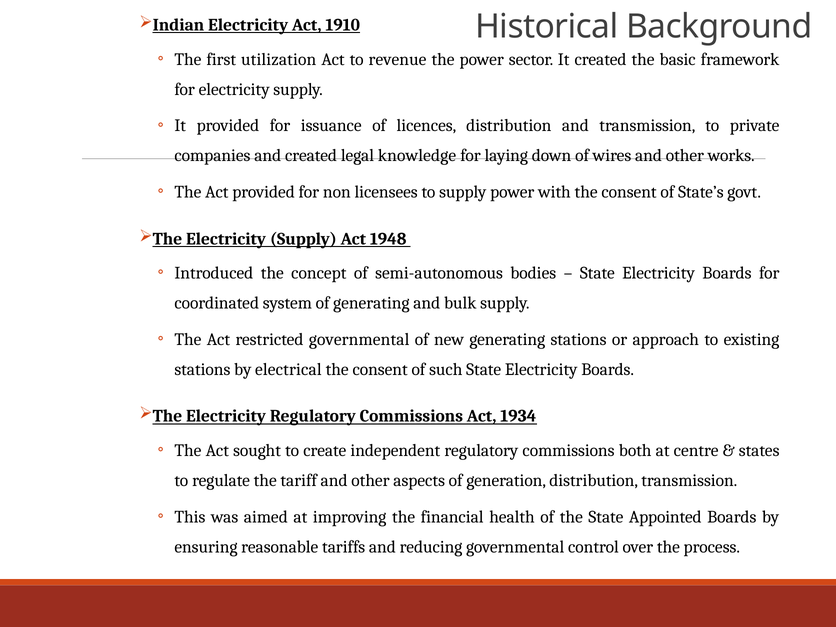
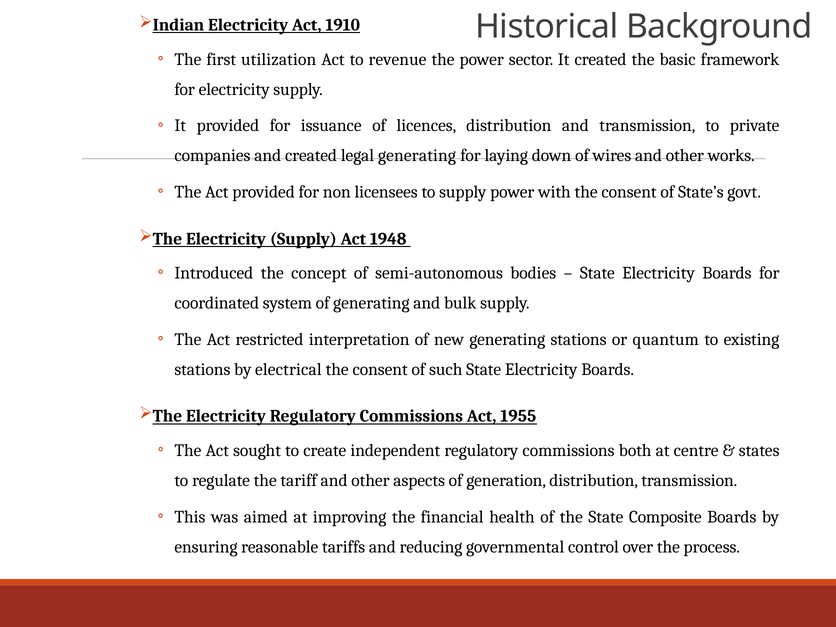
legal knowledge: knowledge -> generating (417, 156)
restricted governmental: governmental -> interpretation (359, 339)
approach: approach -> quantum (666, 339)
1934: 1934 -> 1955 (518, 416)
Appointed: Appointed -> Composite (665, 517)
